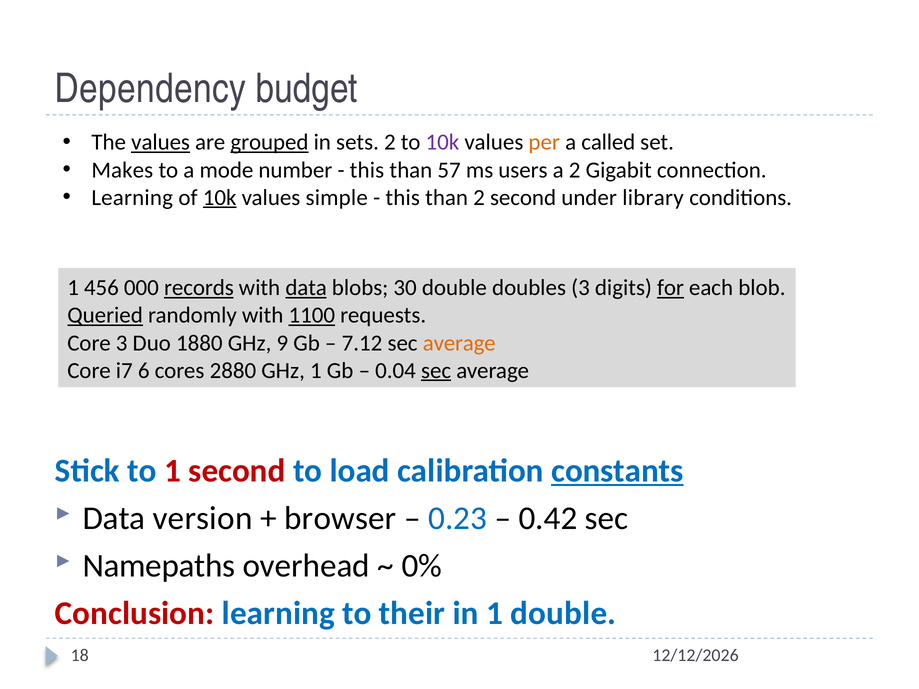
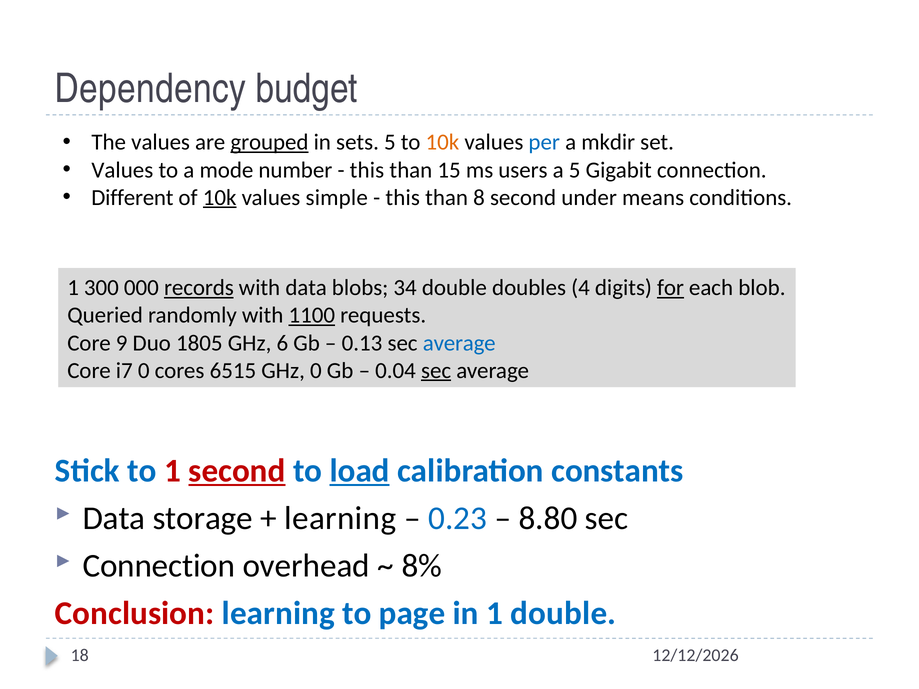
values underline: present -> none (161, 142)
sets 2: 2 -> 5 (390, 142)
10k colour: purple -> orange (442, 142)
per colour: orange -> blue (544, 142)
called: called -> mkdir (608, 142)
Makes: Makes -> Values (122, 170)
57: 57 -> 15 (449, 170)
a 2: 2 -> 5 (575, 170)
Learning: Learning -> Different (132, 198)
than 2: 2 -> 8 (479, 198)
library: library -> means (653, 198)
456: 456 -> 300 (101, 288)
data underline: present -> none (306, 288)
30: 30 -> 34 (405, 288)
doubles 3: 3 -> 4 (580, 288)
Queried underline: present -> none (105, 315)
Core 3: 3 -> 9 (122, 343)
1880: 1880 -> 1805 (199, 343)
9: 9 -> 6 (282, 343)
7.12: 7.12 -> 0.13 (362, 343)
average colour: orange -> blue (459, 343)
i7 6: 6 -> 0 (144, 371)
2880: 2880 -> 6515 (233, 371)
GHz 1: 1 -> 0 (316, 371)
second underline: none -> present (237, 471)
load underline: none -> present (360, 471)
constants underline: present -> none (617, 471)
version: version -> storage (203, 519)
browser: browser -> learning (340, 519)
0.42: 0.42 -> 8.80 (548, 519)
Namepaths: Namepaths -> Connection (159, 566)
0%: 0% -> 8% (422, 566)
their: their -> page (412, 614)
